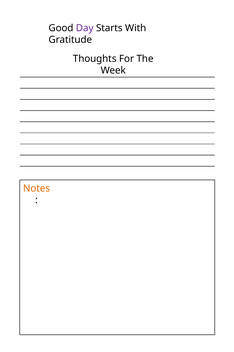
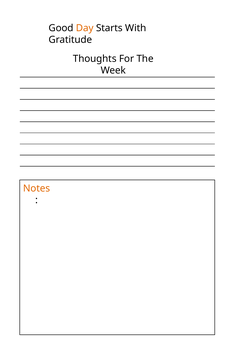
Day colour: purple -> orange (85, 28)
